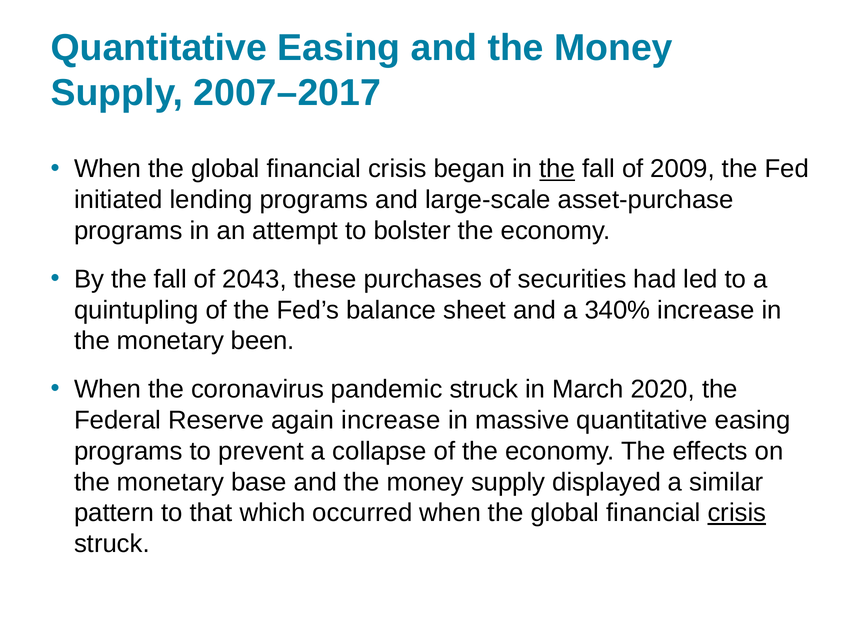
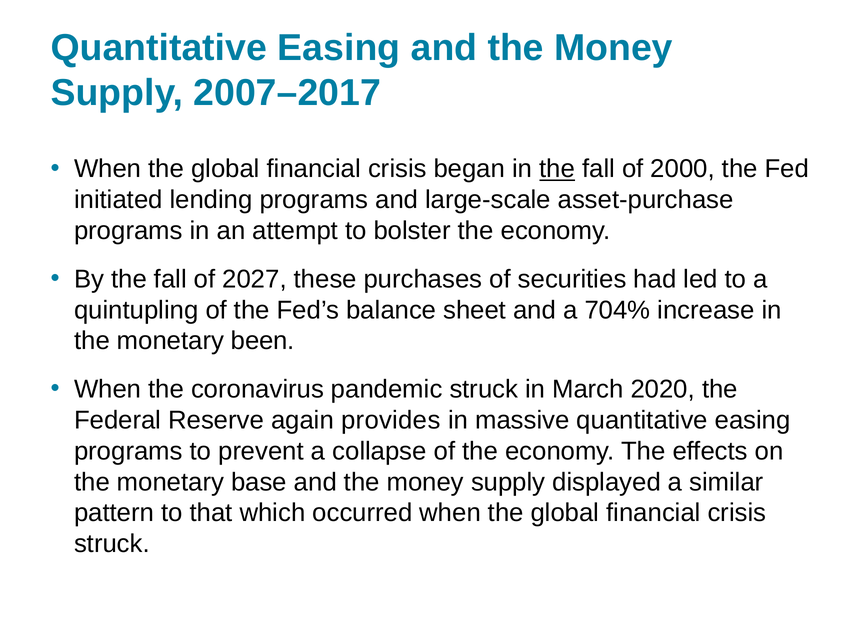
2009: 2009 -> 2000 (683, 169)
2043: 2043 -> 2027 (255, 279)
340%: 340% -> 704% (618, 310)
again increase: increase -> provides (391, 420)
crisis underline: present -> none (737, 513)
